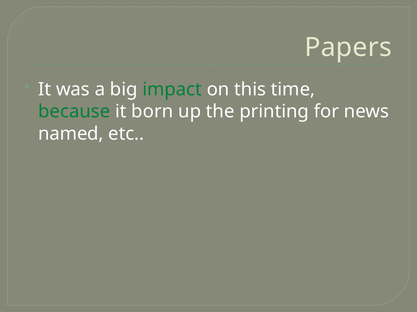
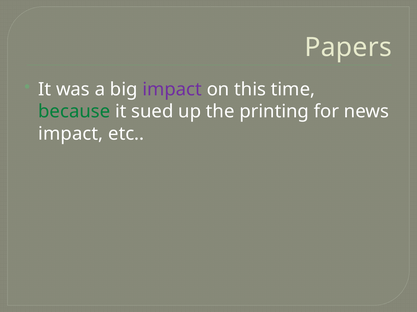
impact colour: green -> purple (172, 90)
born: born -> sued (152, 112)
named: named -> impact (71, 134)
